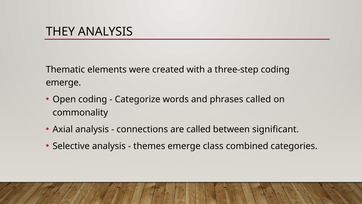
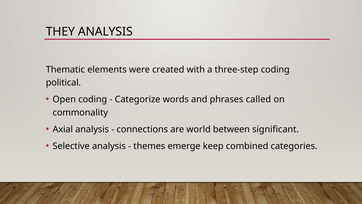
emerge: emerge -> political (63, 82)
are called: called -> world (199, 129)
class: class -> keep (213, 146)
